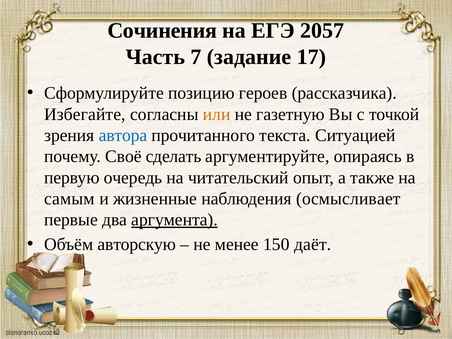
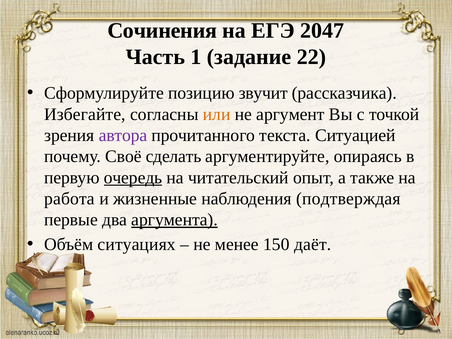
2057: 2057 -> 2047 (322, 31)
7: 7 -> 1 (196, 57)
17: 17 -> 22 (311, 57)
героев: героев -> звучит (263, 93)
газетную: газетную -> аргумент (290, 114)
автора colour: blue -> purple (123, 135)
очередь underline: none -> present (133, 178)
самым: самым -> работа (69, 199)
осмысливает: осмысливает -> подтверждая (348, 199)
авторскую: авторскую -> ситуациях (137, 244)
